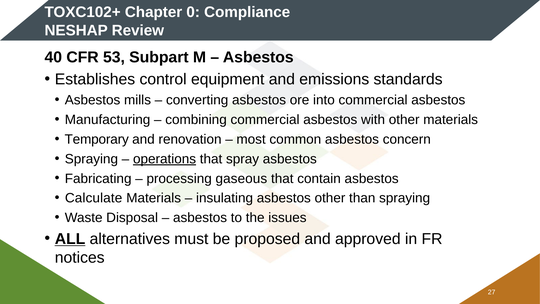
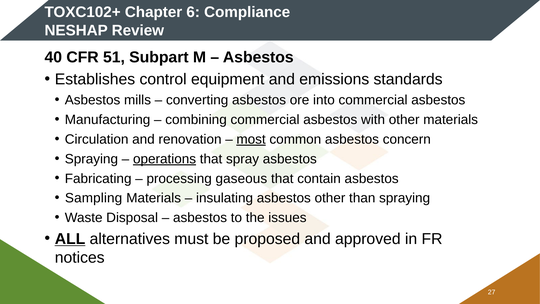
0: 0 -> 6 (193, 12)
53: 53 -> 51 (114, 57)
Temporary: Temporary -> Circulation (97, 139)
most underline: none -> present (251, 139)
Calculate: Calculate -> Sampling (94, 198)
